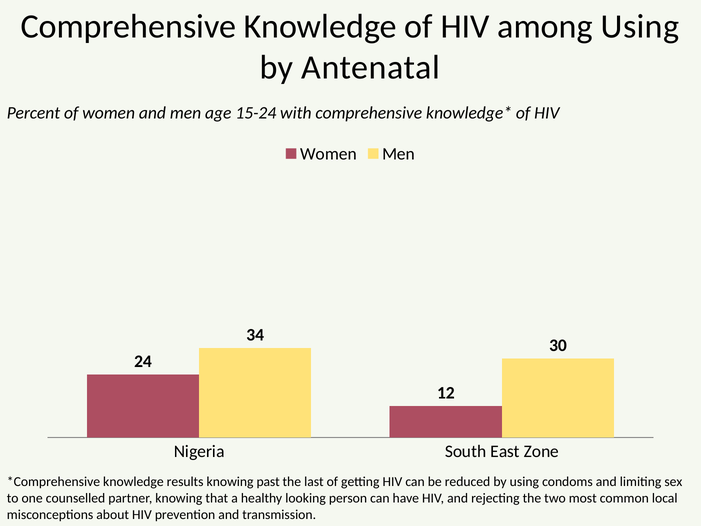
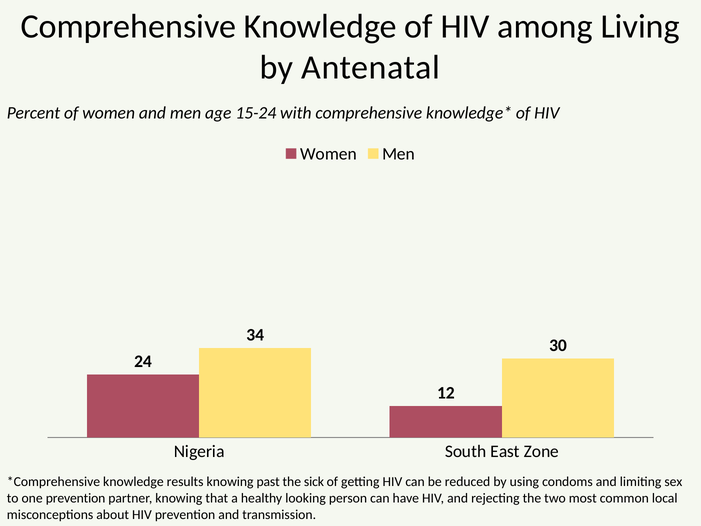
among Using: Using -> Living (640, 27)
last: last -> sick (314, 482)
one counselled: counselled -> prevention (76, 498)
